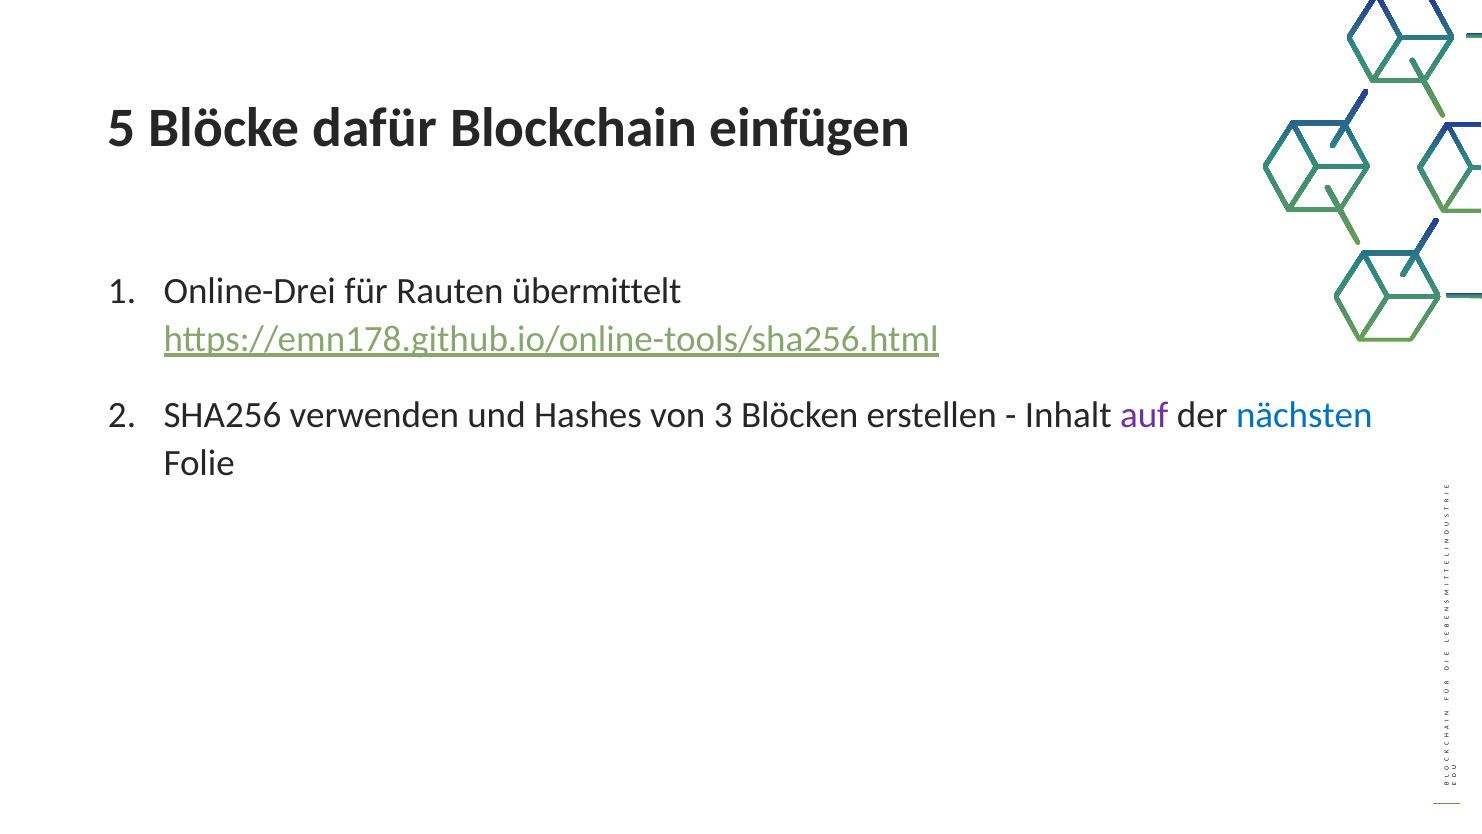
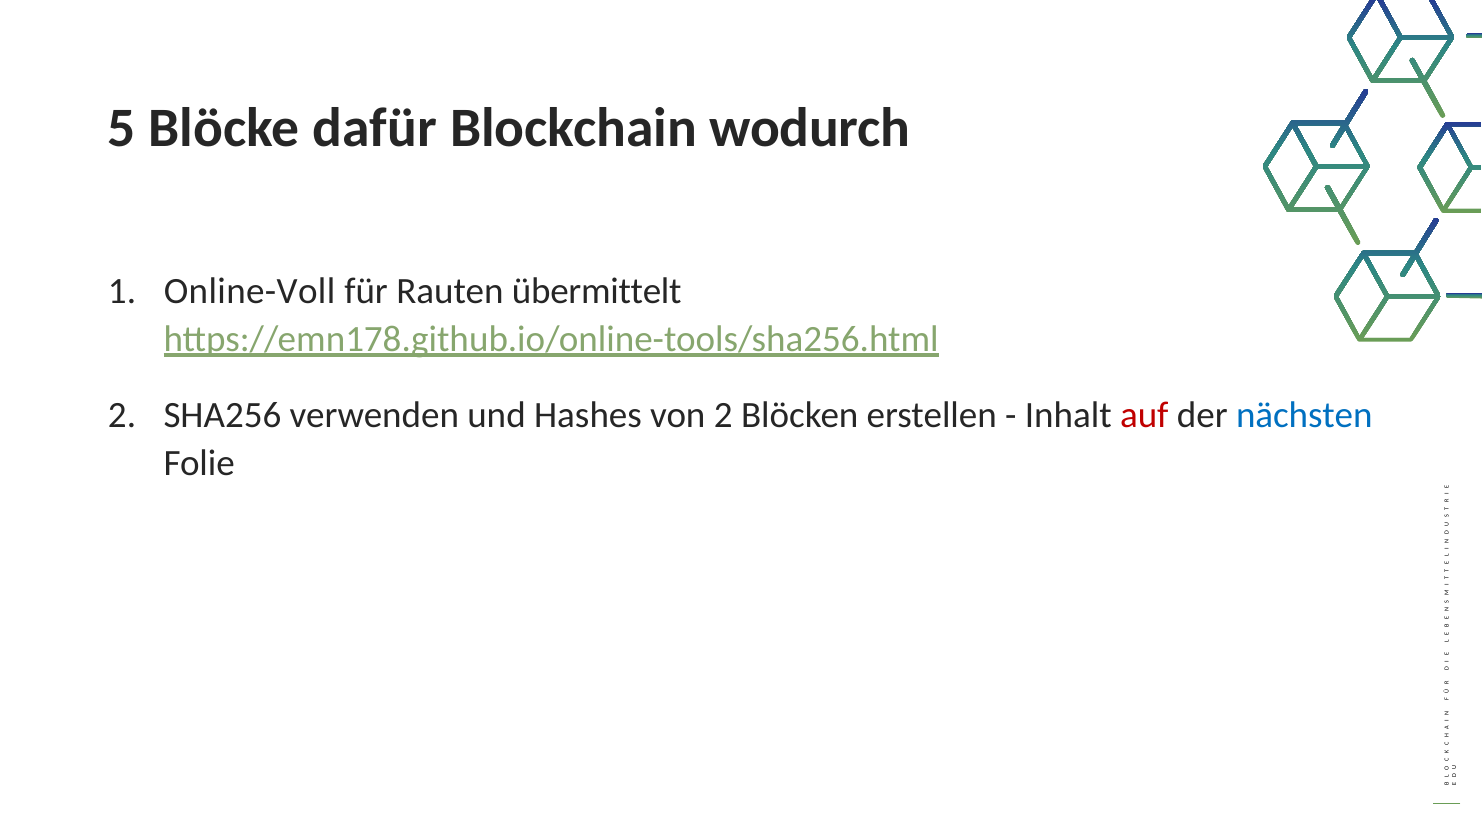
einfügen: einfügen -> wodurch (810, 128)
Online-Drei: Online-Drei -> Online-Voll (250, 292)
von 3: 3 -> 2 (723, 415)
auf colour: purple -> red (1144, 415)
